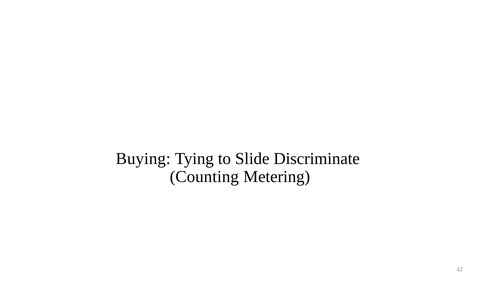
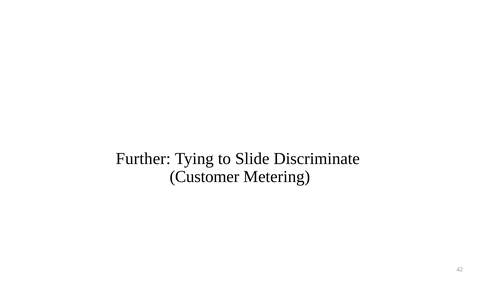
Buying: Buying -> Further (143, 158)
Counting: Counting -> Customer (204, 176)
